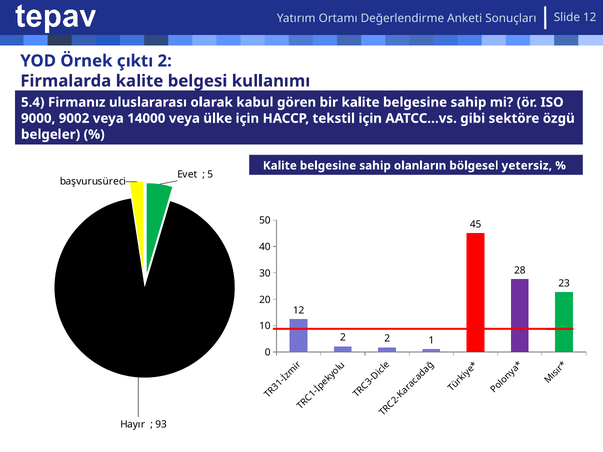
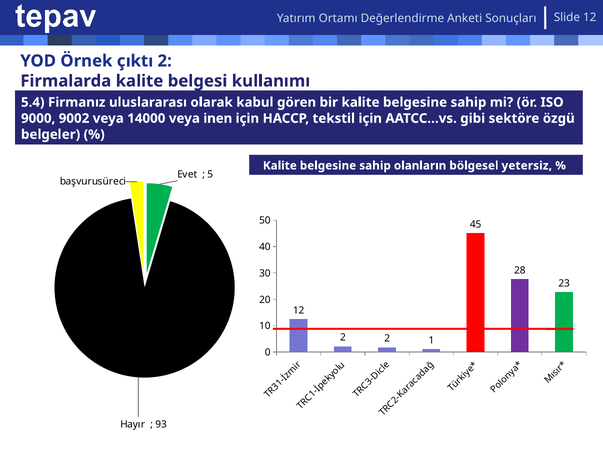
ülke: ülke -> inen (218, 118)
